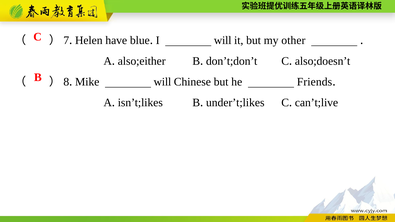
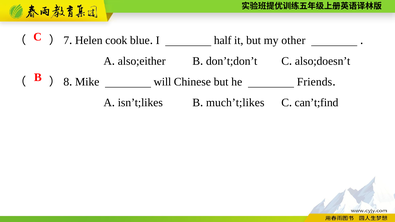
have: have -> cook (116, 40)
I will: will -> half (223, 40)
under’t;likes: under’t;likes -> much’t;likes (235, 103)
can’t;live: can’t;live -> can’t;find (317, 103)
